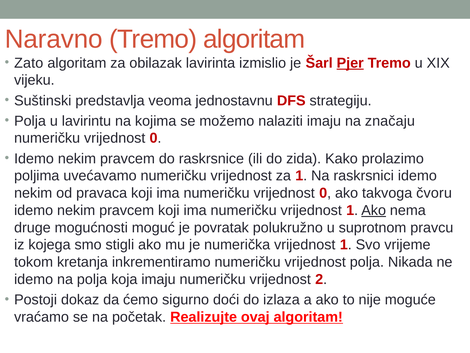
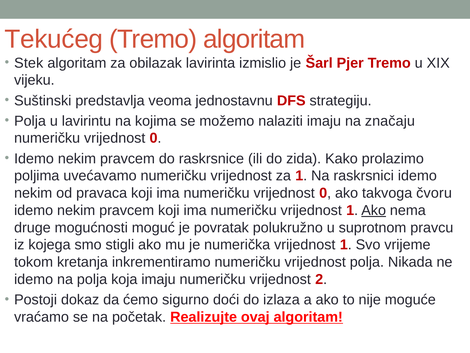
Naravno: Naravno -> Tekućeg (54, 39)
Zato: Zato -> Stek (29, 63)
Pjer underline: present -> none (350, 63)
